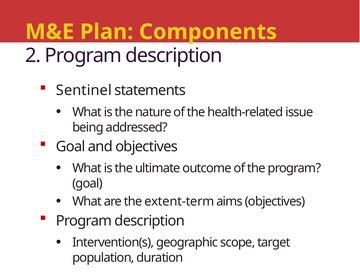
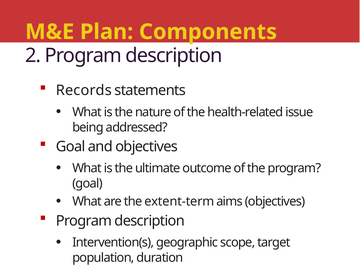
Sentinel: Sentinel -> Records (84, 90)
